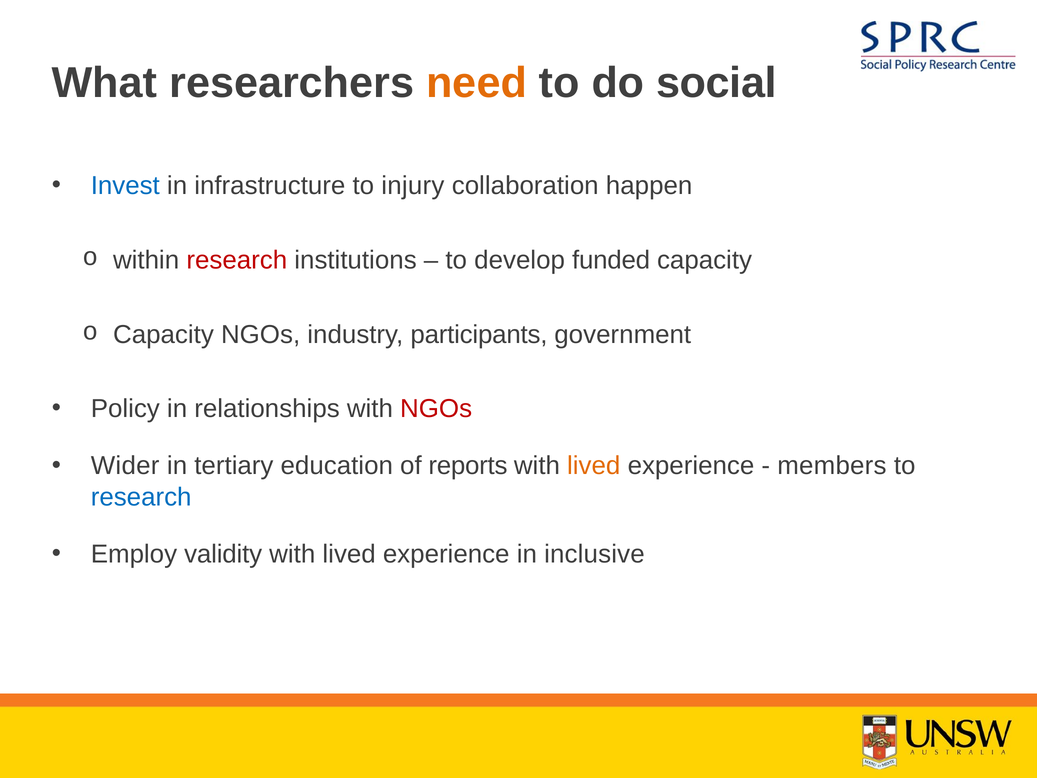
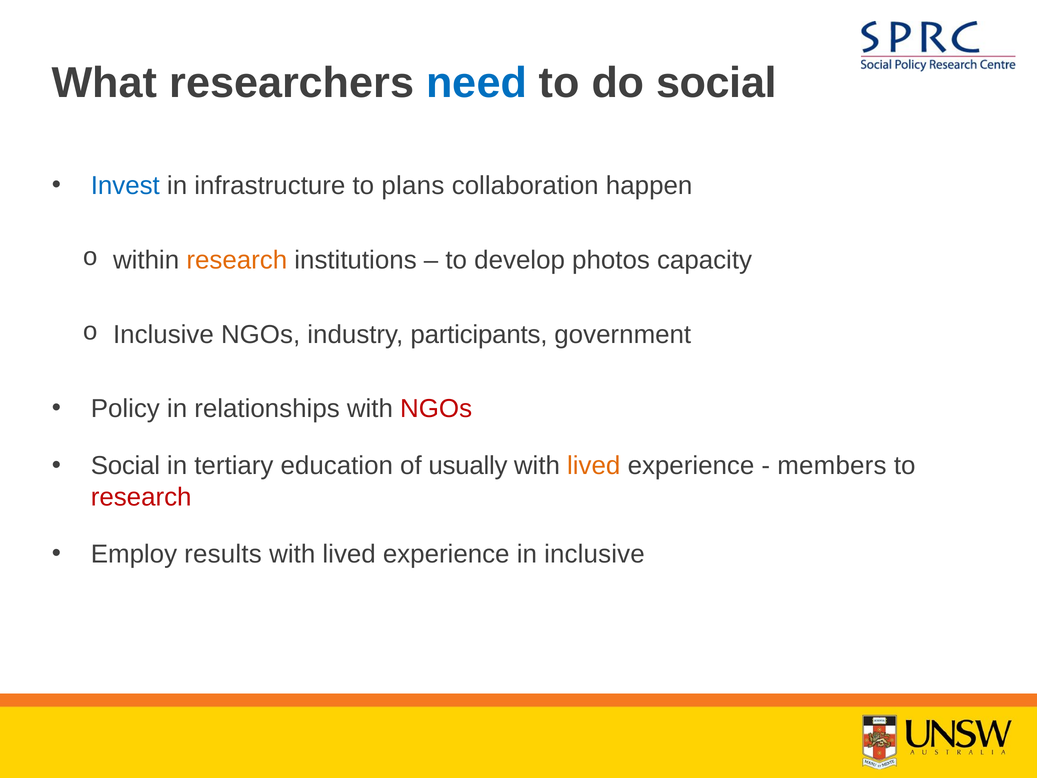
need colour: orange -> blue (477, 83)
injury: injury -> plans (413, 186)
research colour: red -> orange (237, 260)
funded: funded -> photos (611, 260)
Capacity: Capacity -> Inclusive (163, 334)
Wider: Wider -> Social (125, 466)
reports: reports -> usually (468, 466)
research colour: blue -> red (141, 497)
validity: validity -> results (223, 554)
